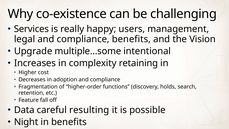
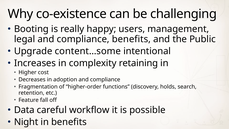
Services: Services -> Booting (31, 29)
Vision: Vision -> Public (203, 39)
multiple…some: multiple…some -> content…some (88, 51)
resulting: resulting -> workflow (89, 110)
